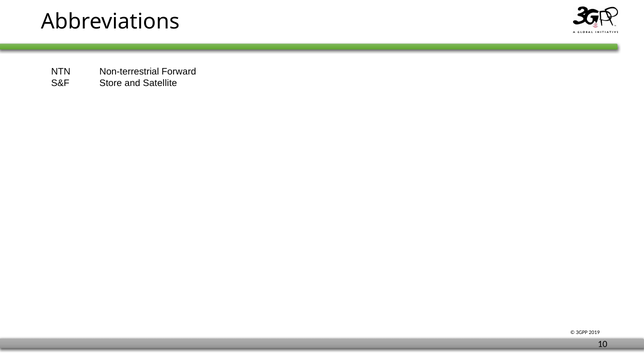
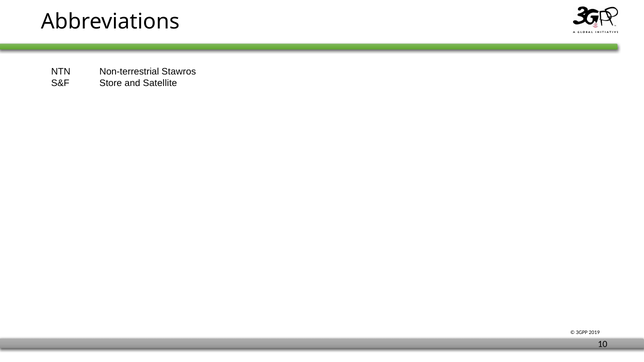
Forward: Forward -> Stawros (179, 72)
